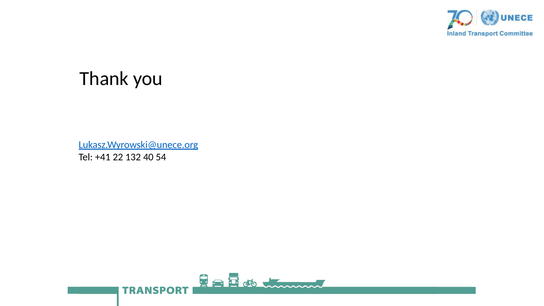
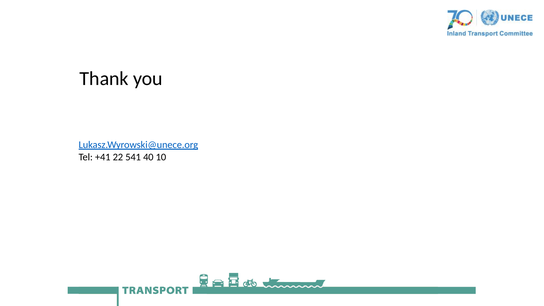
132: 132 -> 541 (133, 157)
54: 54 -> 10 (161, 157)
